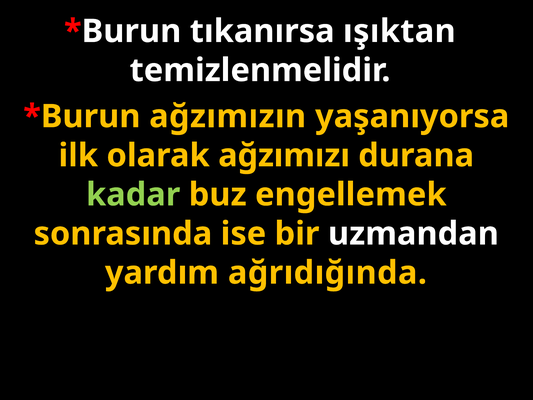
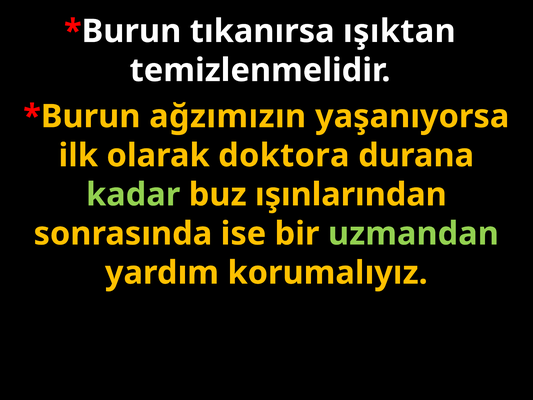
ağzımızı: ağzımızı -> doktora (284, 155)
engellemek: engellemek -> ışınlarından (351, 195)
uzmandan colour: white -> light green (413, 234)
ağrıdığında: ağrıdığında -> korumalıyız (328, 273)
